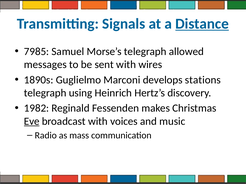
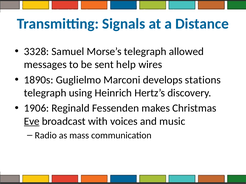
Distance underline: present -> none (202, 24)
7985: 7985 -> 3328 (37, 52)
sent with: with -> help (126, 65)
1982: 1982 -> 1906 (37, 108)
